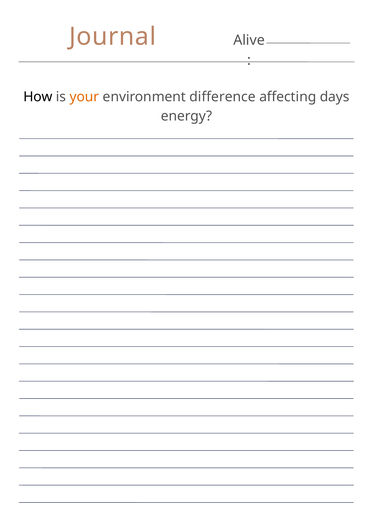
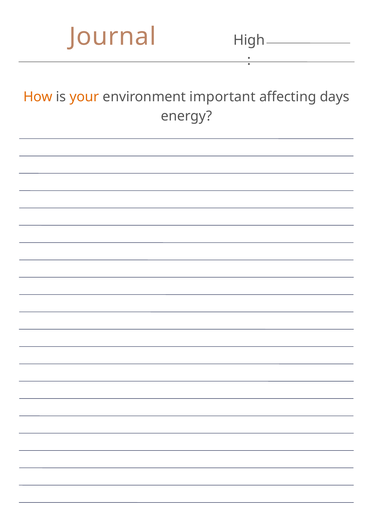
Alive: Alive -> High (249, 40)
How colour: black -> orange (38, 97)
difference: difference -> important (223, 97)
